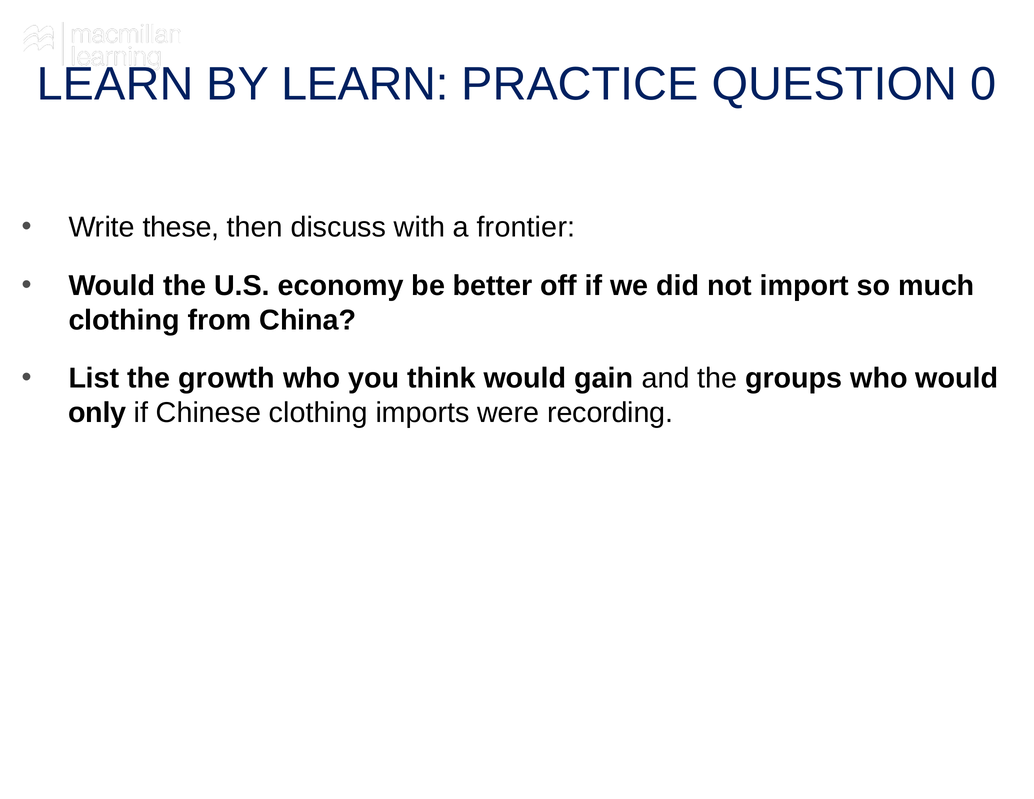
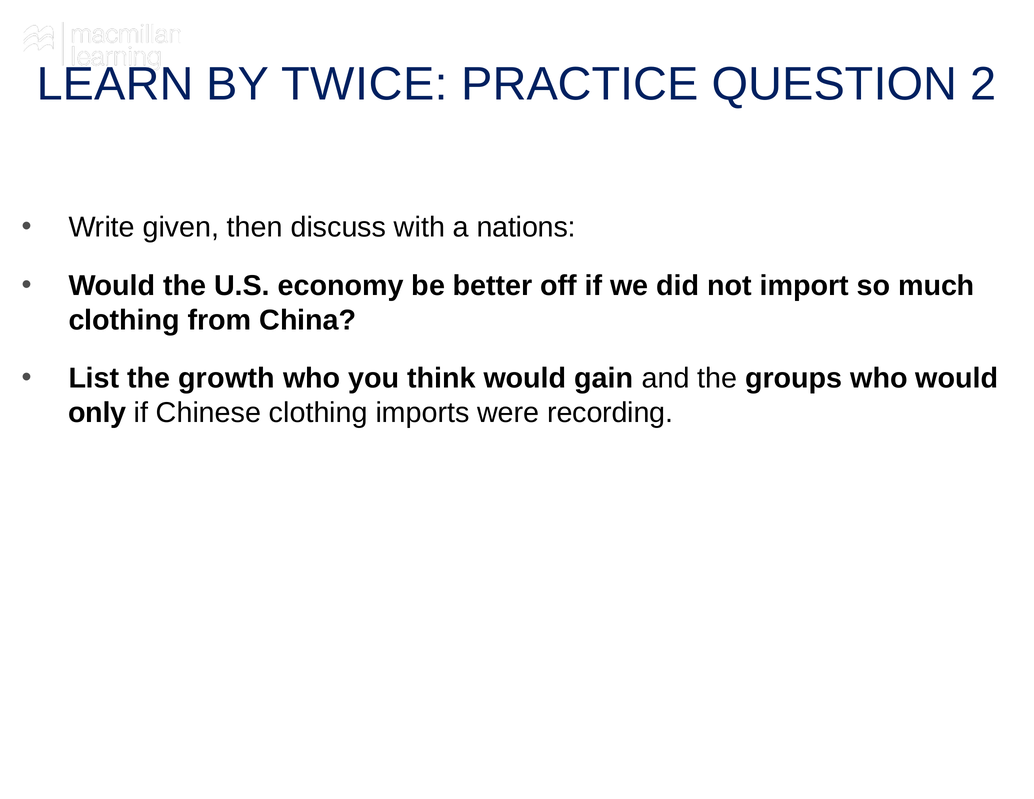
BY LEARN: LEARN -> TWICE (365, 84)
0: 0 -> 2 (983, 84)
these: these -> given (181, 227)
frontier: frontier -> nations (526, 227)
